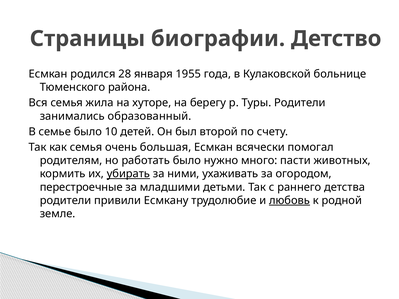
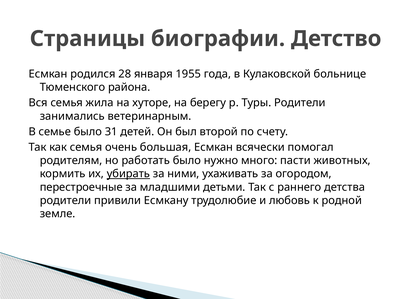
образованный: образованный -> ветеринарным (150, 116)
10: 10 -> 31 (111, 132)
любовь underline: present -> none (290, 201)
